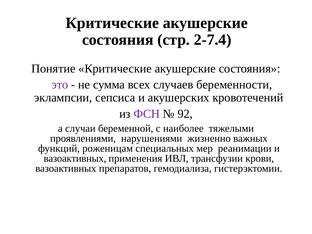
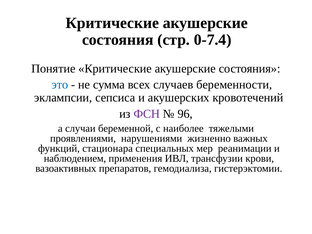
2-7.4: 2-7.4 -> 0-7.4 (213, 40)
это colour: purple -> blue (60, 85)
92: 92 -> 96 (185, 114)
роженицам: роженицам -> стационара (108, 148)
вазоактивных: вазоактивных -> наблюдением (75, 158)
